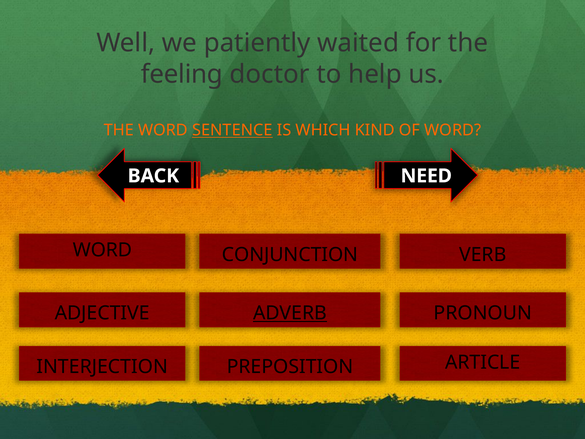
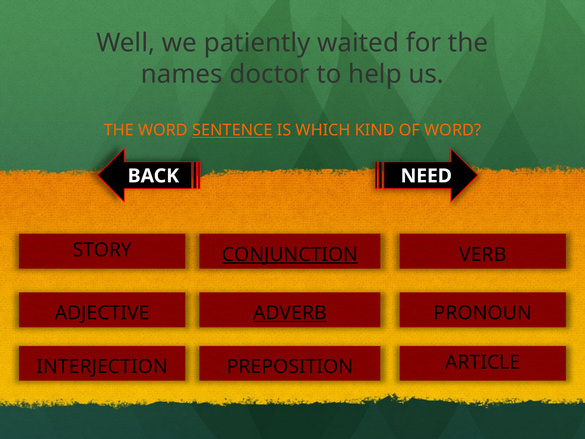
feeling: feeling -> names (182, 74)
WORD: WORD -> STORY (102, 250)
CONJUNCTION underline: none -> present (290, 255)
